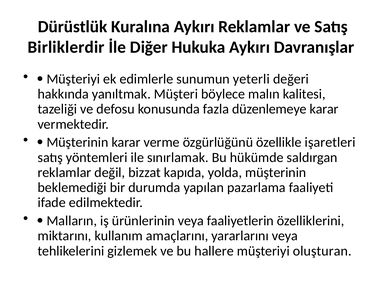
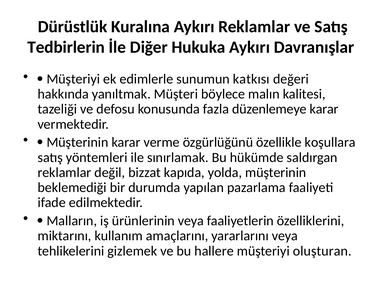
Birliklerdir: Birliklerdir -> Tedbirlerin (66, 47)
yeterli: yeterli -> katkısı (251, 79)
işaretleri: işaretleri -> koşullara (330, 142)
